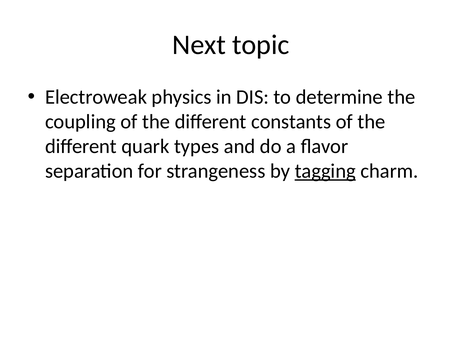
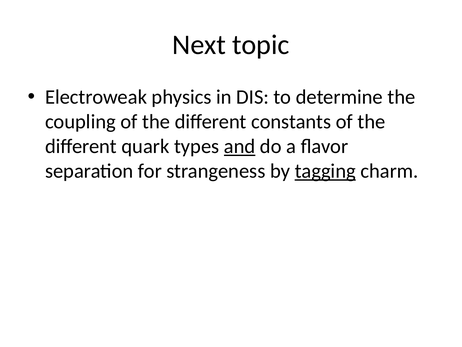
and underline: none -> present (240, 146)
